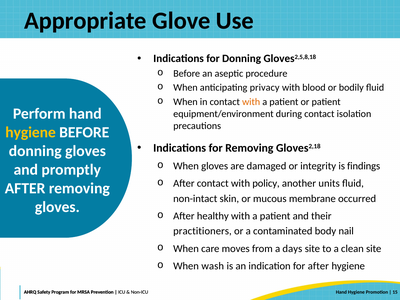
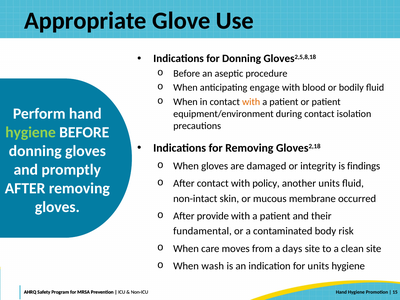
privacy: privacy -> engage (265, 88)
hygiene colour: yellow -> light green (31, 132)
healthy: healthy -> provide (213, 216)
practitioners: practitioners -> fundamental (202, 231)
nail: nail -> risk (346, 231)
for after: after -> units (318, 266)
